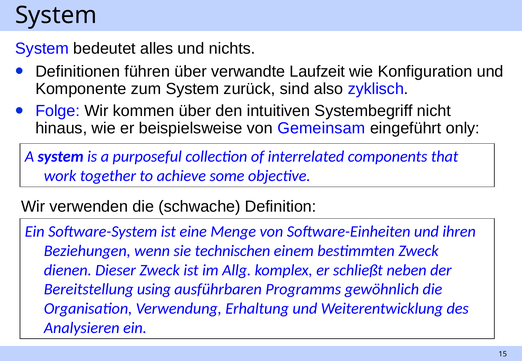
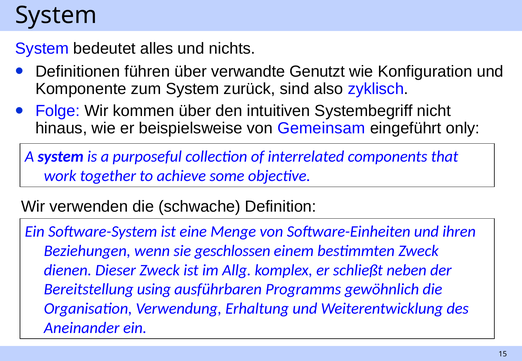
Laufzeit: Laufzeit -> Genutzt (317, 72)
technischen: technischen -> geschlossen (233, 251)
Analysieren: Analysieren -> Aneinander (82, 328)
